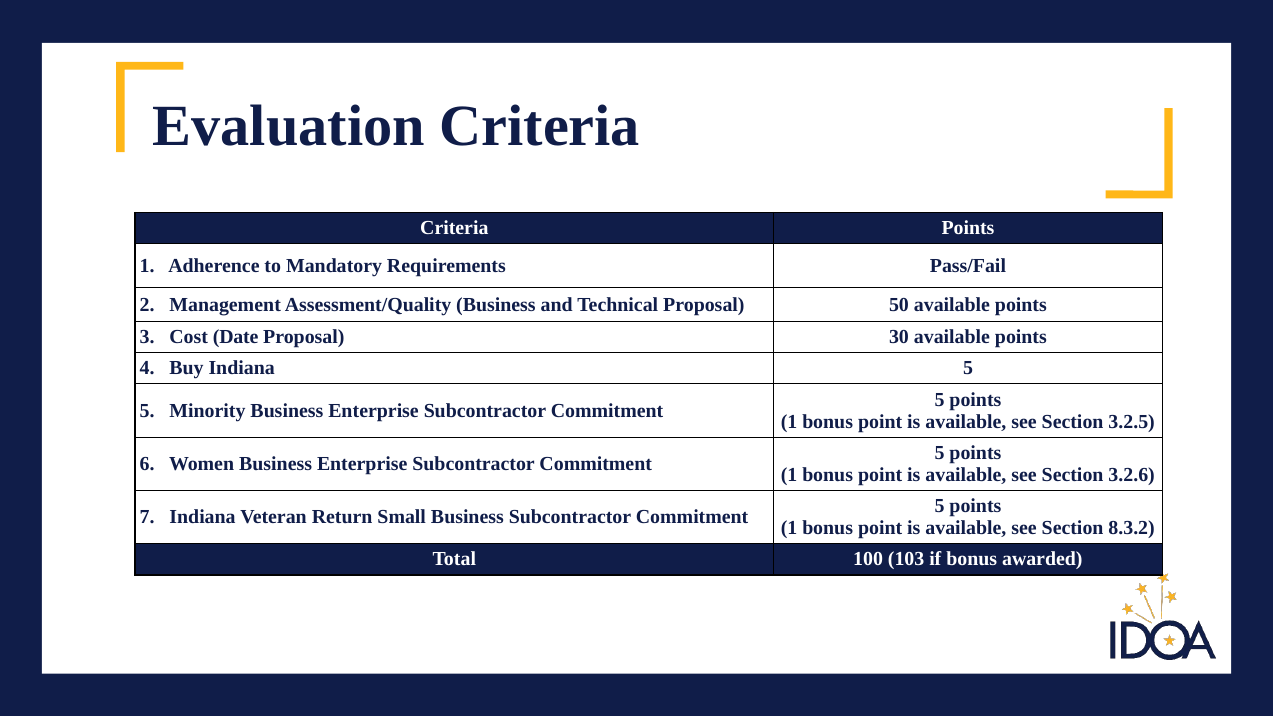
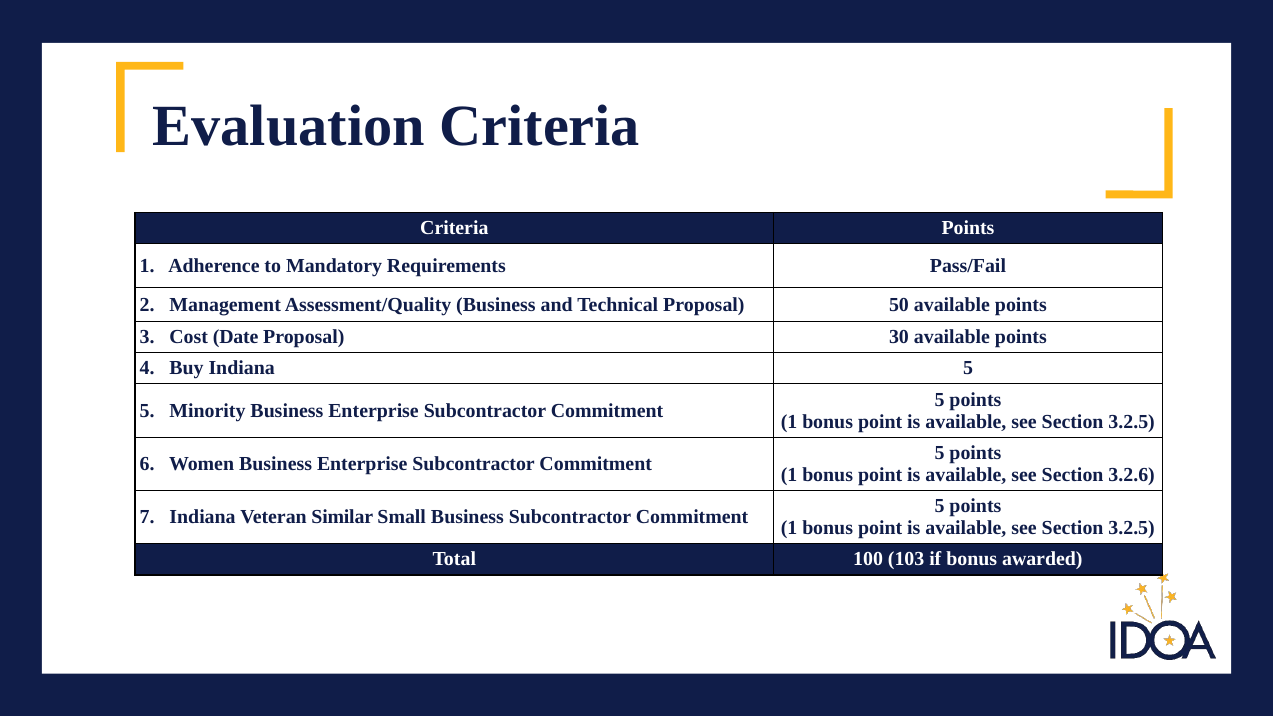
Return: Return -> Similar (342, 517)
8.3.2: 8.3.2 -> 3.2.5 (1132, 528)
